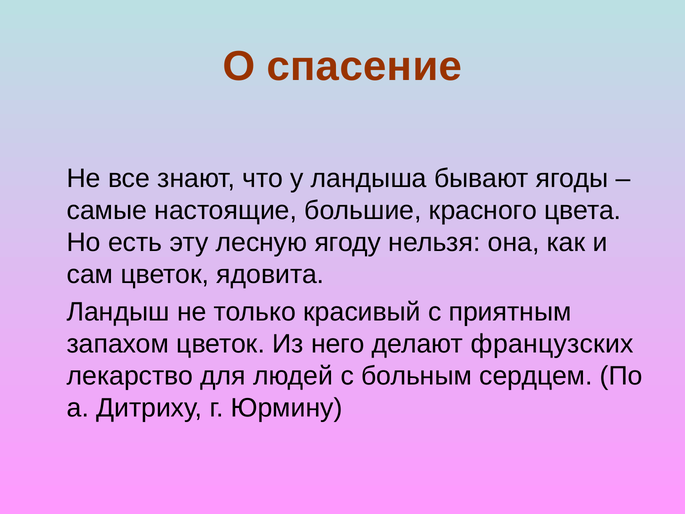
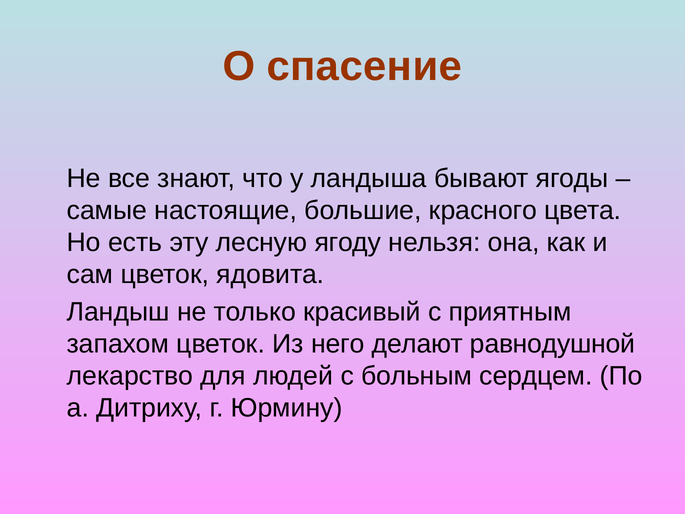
французских: французских -> равнодушной (553, 344)
